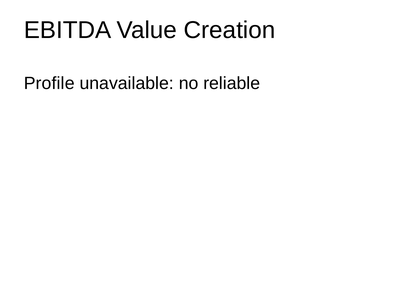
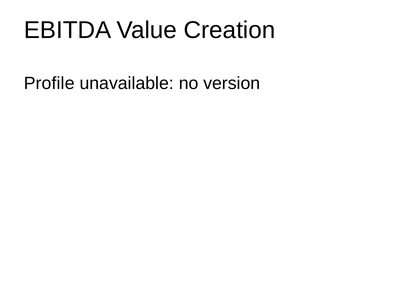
reliable: reliable -> version (232, 83)
